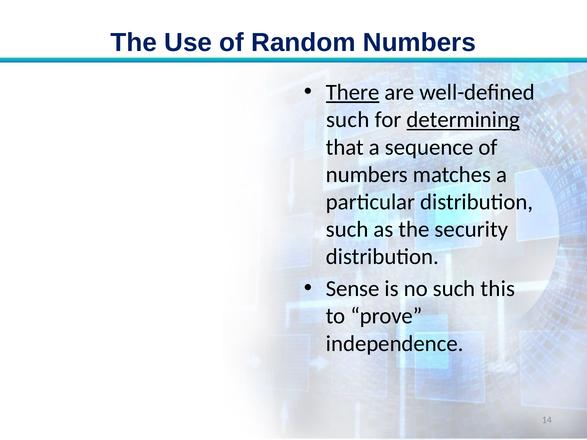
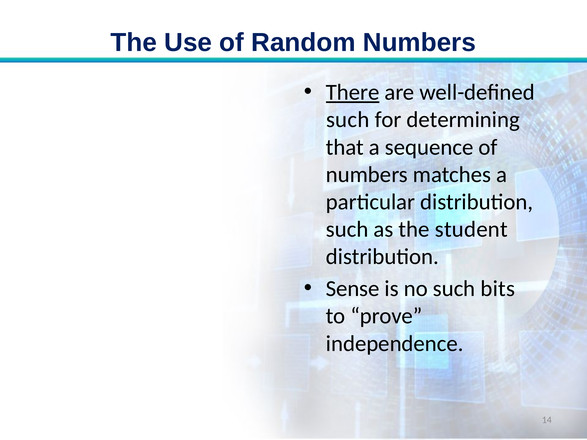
determining underline: present -> none (463, 120)
security: security -> student (471, 229)
this: this -> bits (498, 289)
